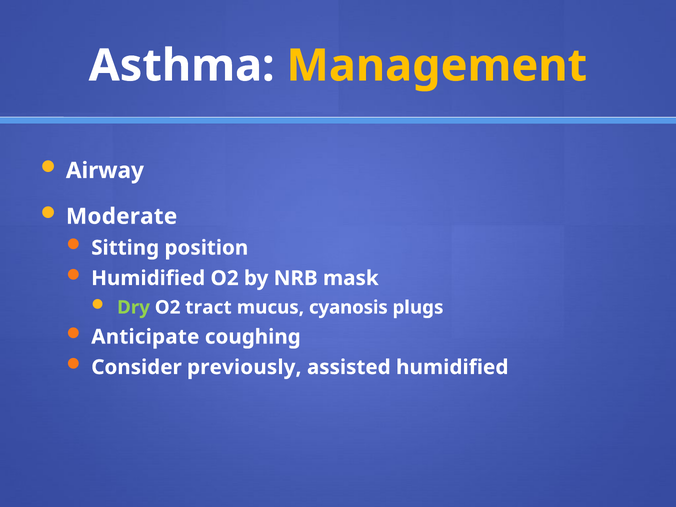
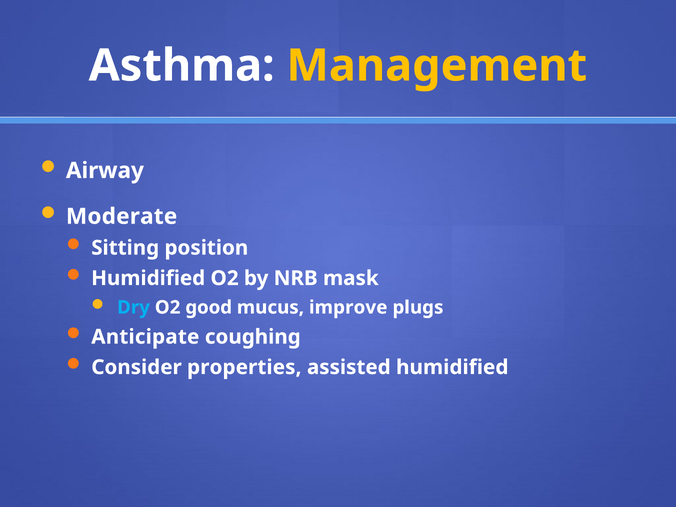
Dry colour: light green -> light blue (133, 307)
tract: tract -> good (209, 307)
cyanosis: cyanosis -> improve (348, 307)
previously: previously -> properties (244, 367)
